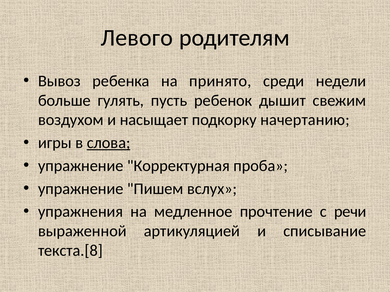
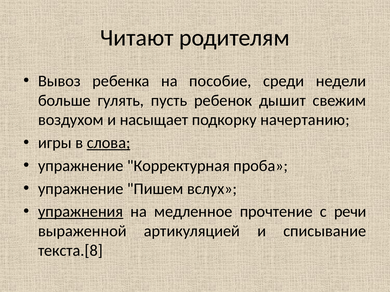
Левого: Левого -> Читают (137, 38)
принято: принято -> пособие (220, 81)
упражнения underline: none -> present (81, 212)
